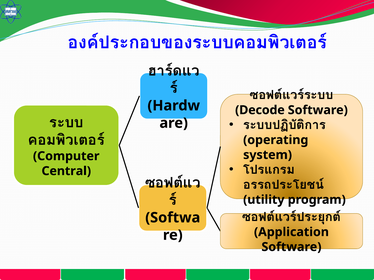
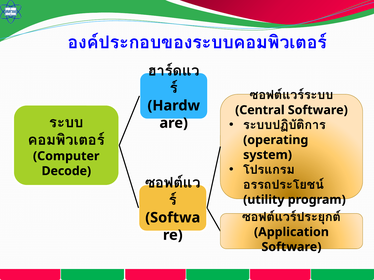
Decode: Decode -> Central (260, 110)
Central: Central -> Decode (66, 171)
